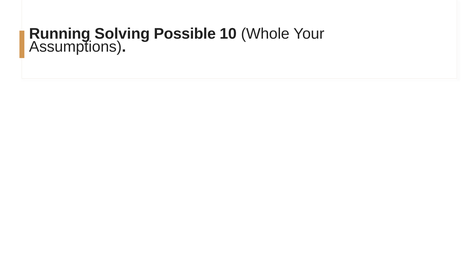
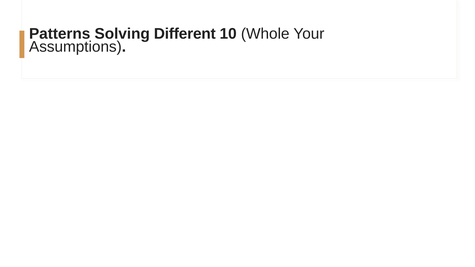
Running: Running -> Patterns (60, 34)
Possible: Possible -> Different (185, 34)
